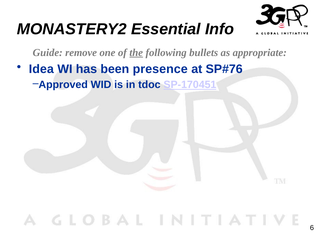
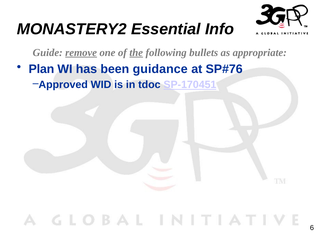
remove underline: none -> present (81, 53)
Idea: Idea -> Plan (41, 69)
presence: presence -> guidance (160, 69)
